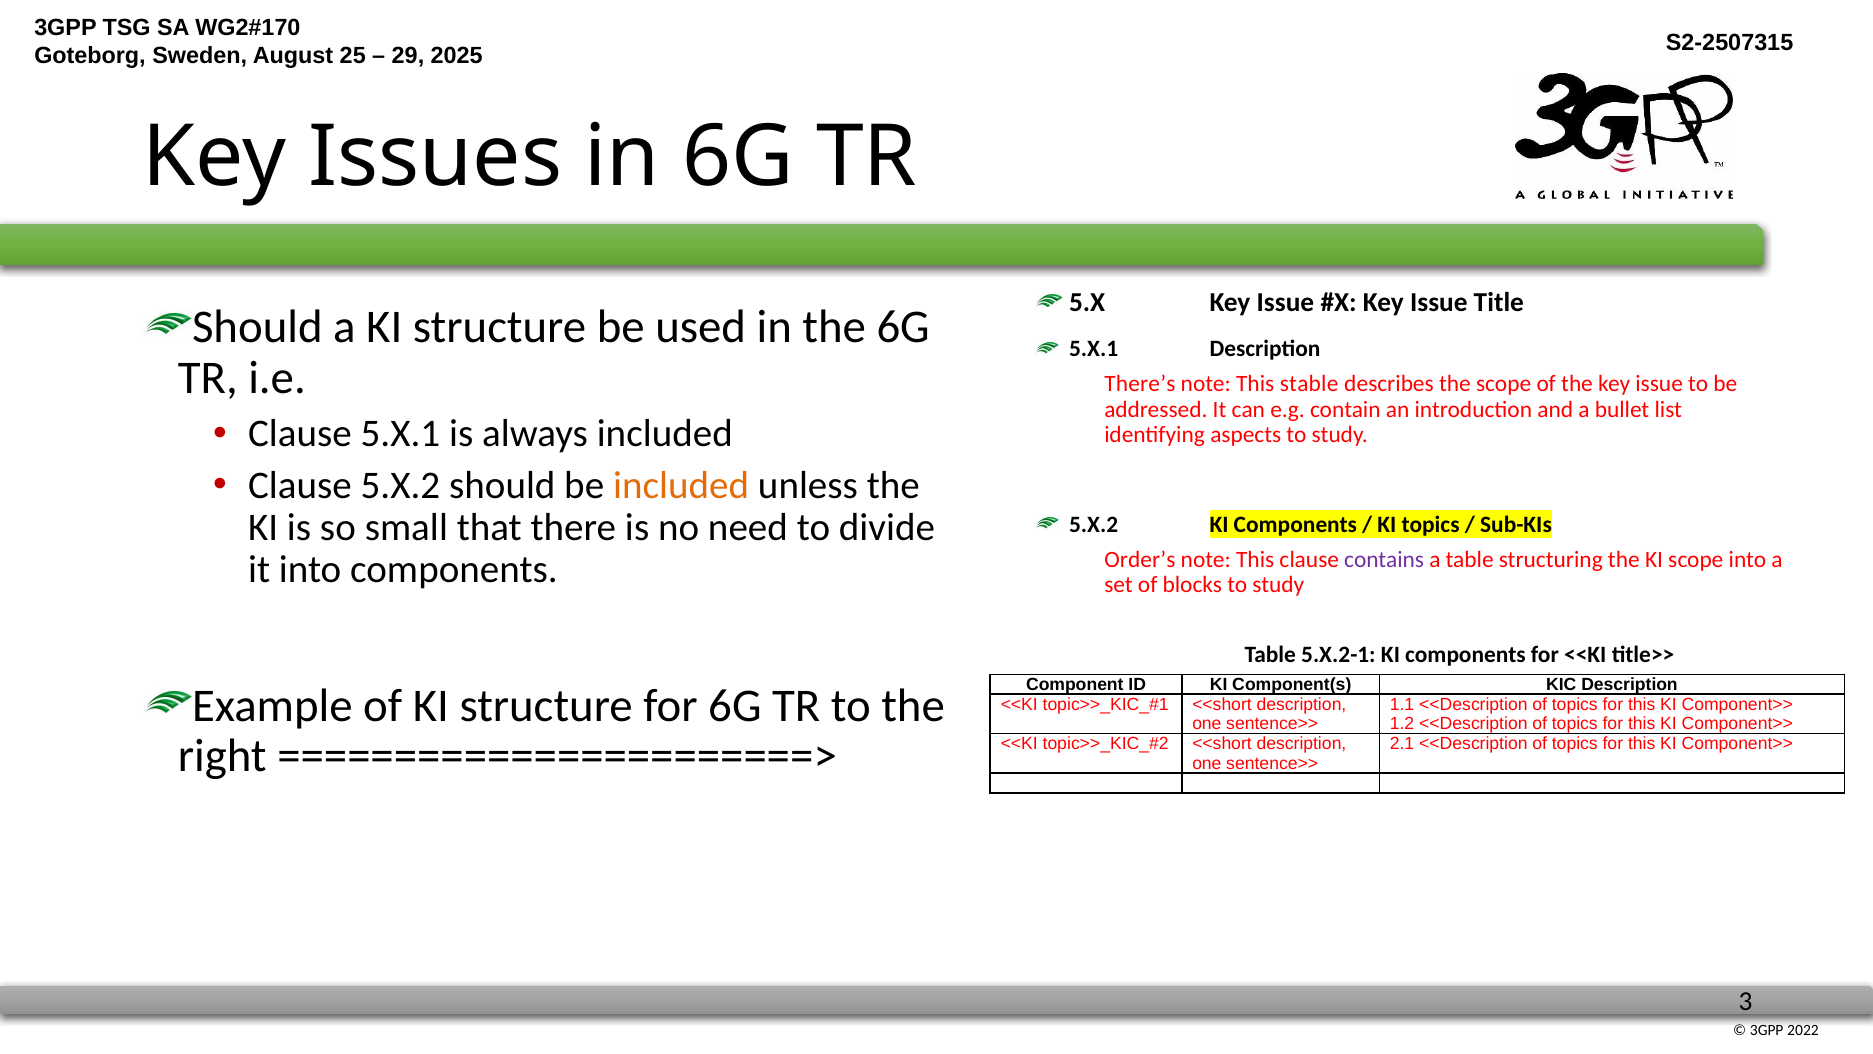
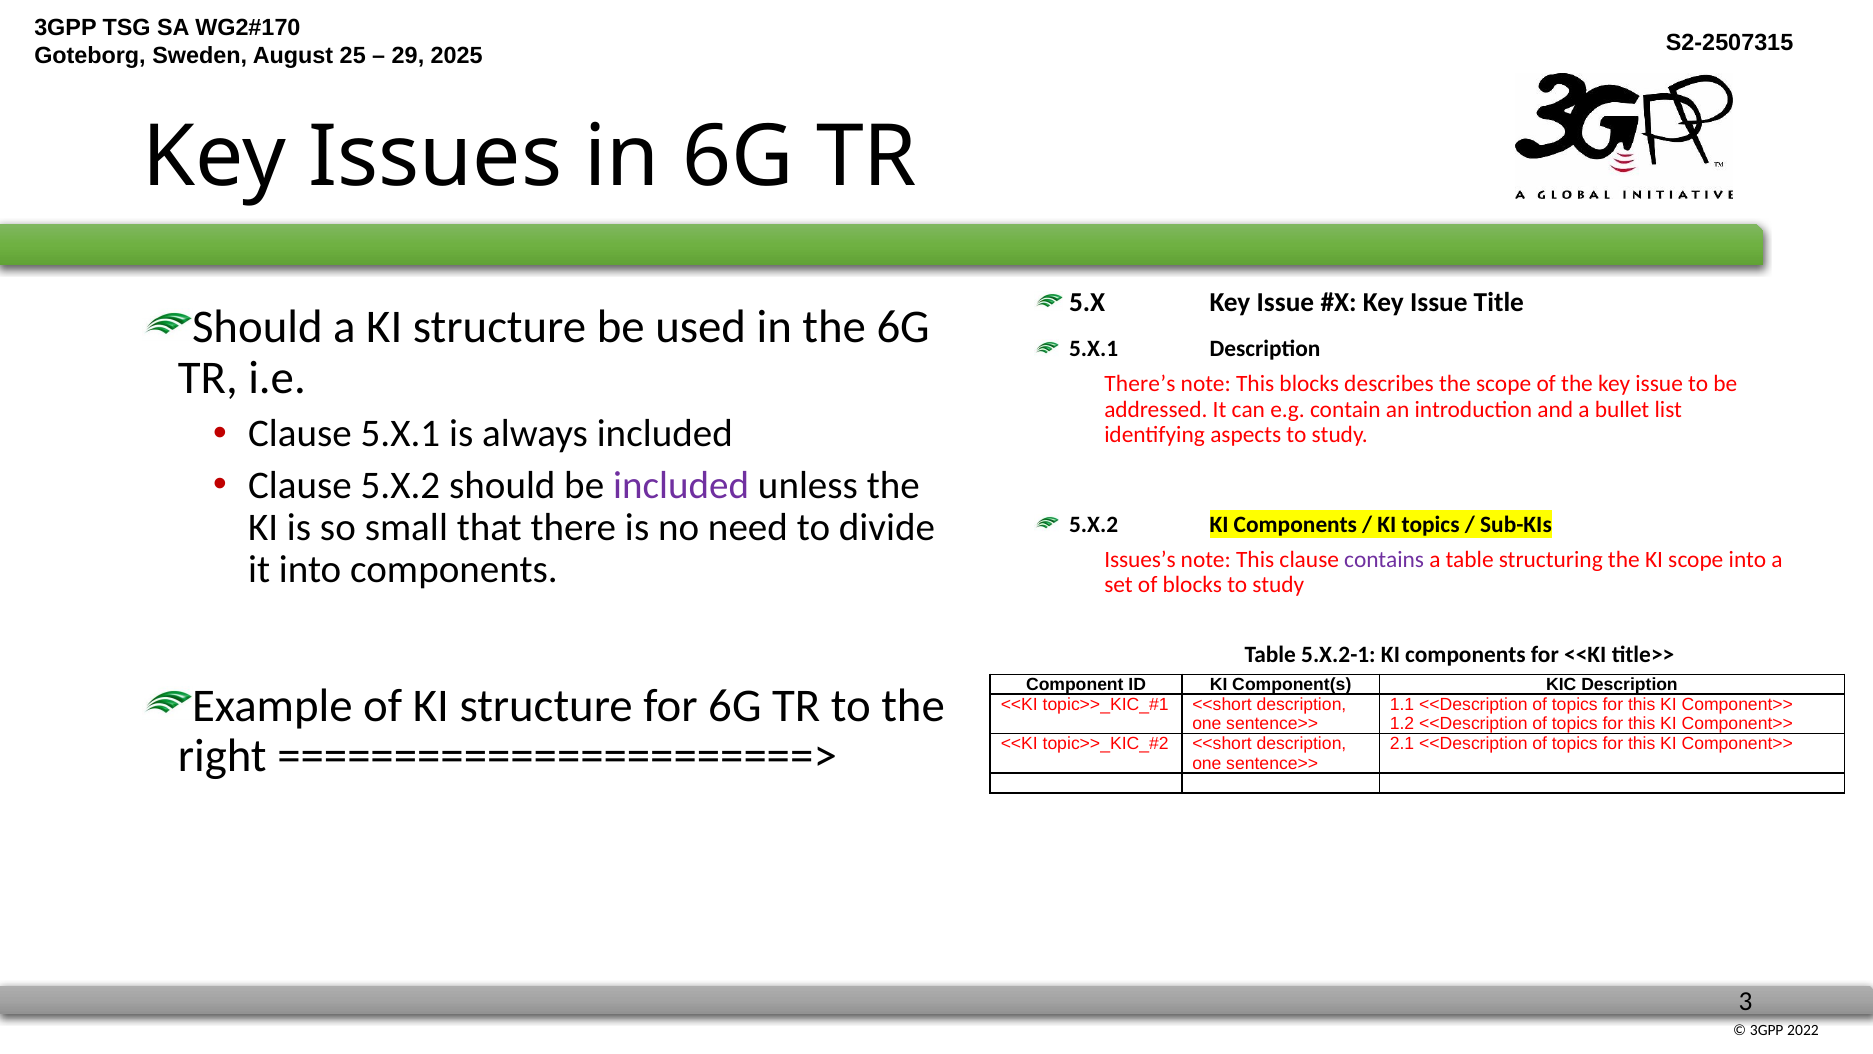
This stable: stable -> blocks (1309, 384)
included colour: orange -> purple (681, 485)
Order’s: Order’s -> Issues’s (1140, 559)
